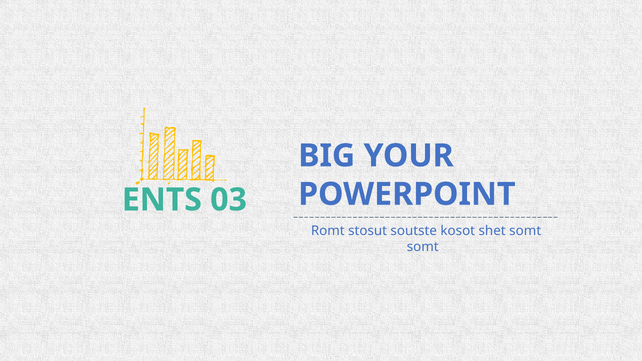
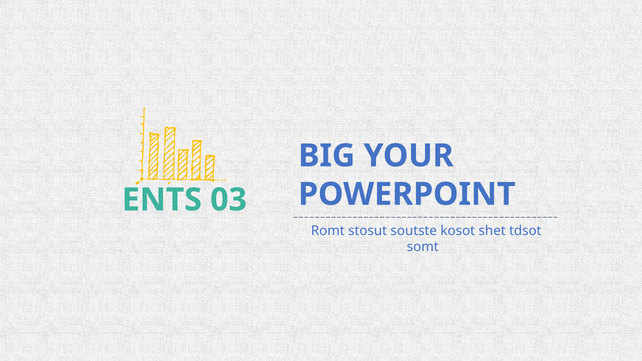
shet somt: somt -> tdsot (525, 231)
